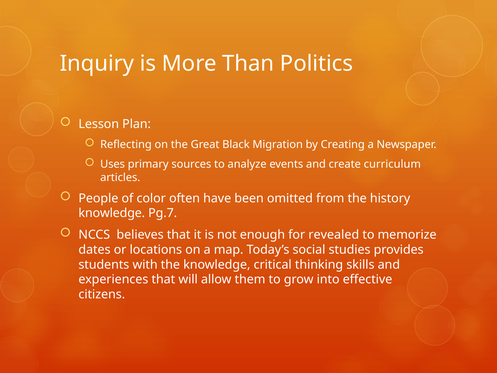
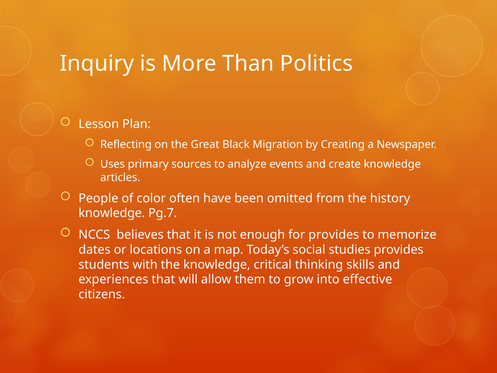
create curriculum: curriculum -> knowledge (392, 164)
for revealed: revealed -> provides (334, 235)
